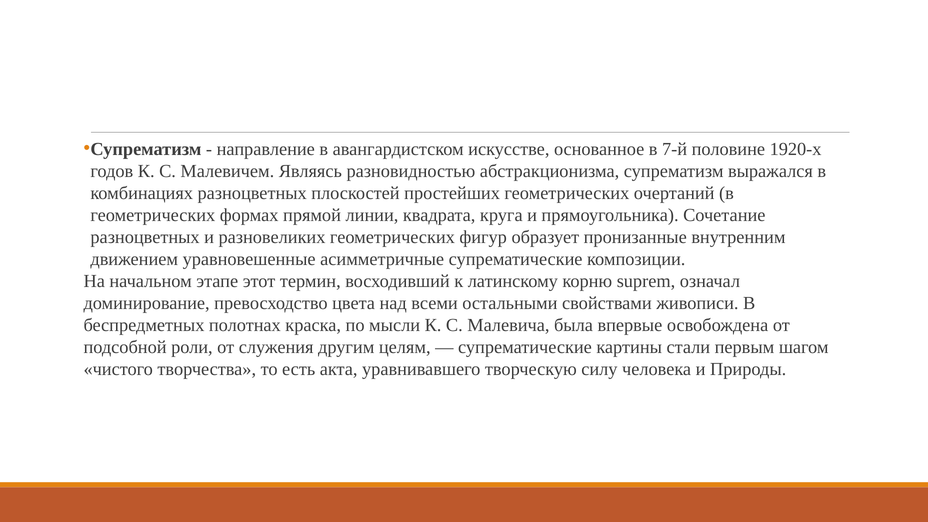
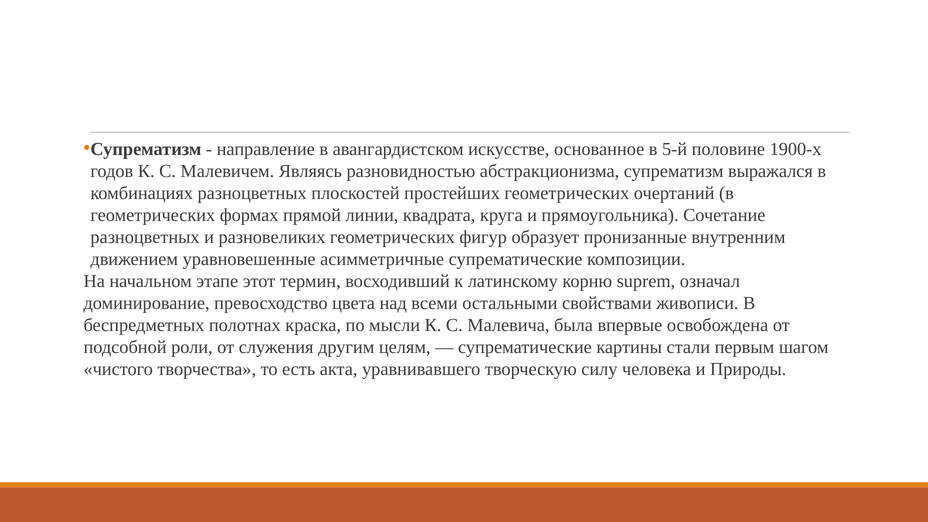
7-й: 7-й -> 5-й (675, 149)
1920-х: 1920-х -> 1900-х (796, 149)
